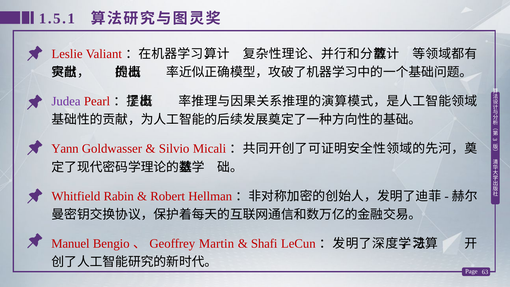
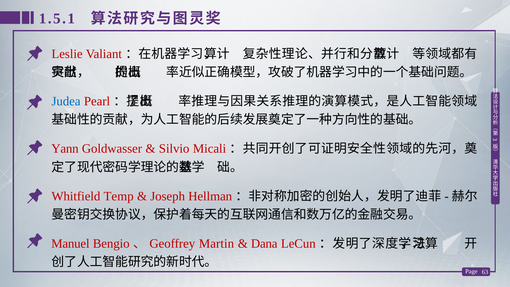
Judea colour: purple -> blue (66, 101)
Rabin: Rabin -> Temp (119, 196)
Robert: Robert -> Joseph (168, 196)
Shafi: Shafi -> Dana (264, 243)
